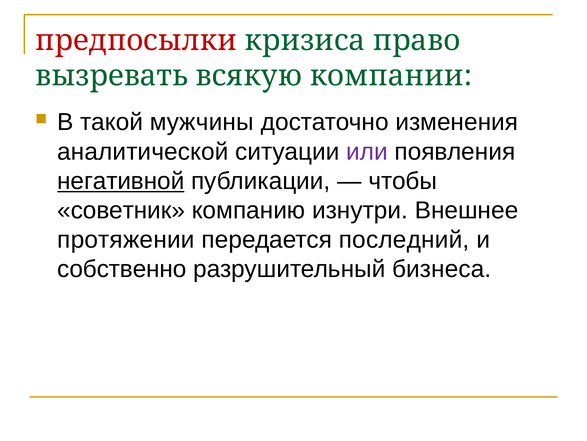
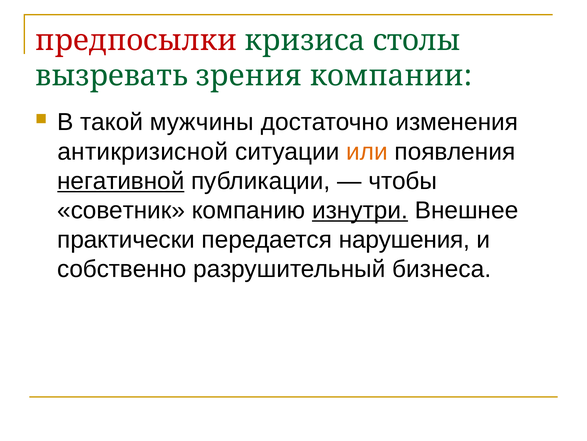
право: право -> столы (417, 40)
всякую: всякую -> зрения (249, 76)
аналитической: аналитической -> антикризисной (143, 151)
или colour: purple -> orange (367, 151)
изнутри underline: none -> present (360, 210)
протяжении: протяжении -> практически (126, 239)
последний: последний -> нарушения (404, 239)
